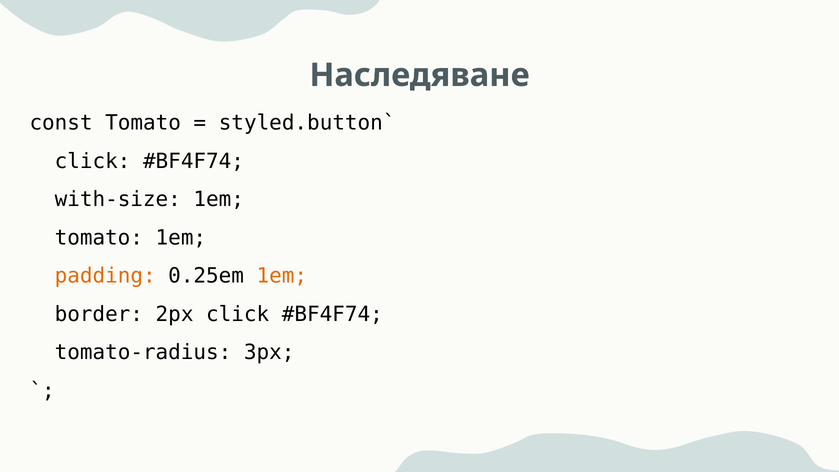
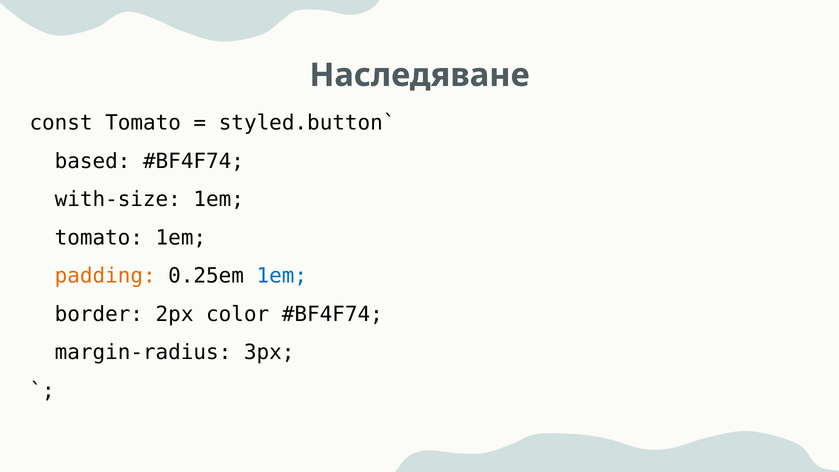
click: click -> based (93, 161)
1em colour: orange -> blue (282, 276)
2px click: click -> color (238, 314)
tomato-radius: tomato-radius -> margin-radius (143, 352)
